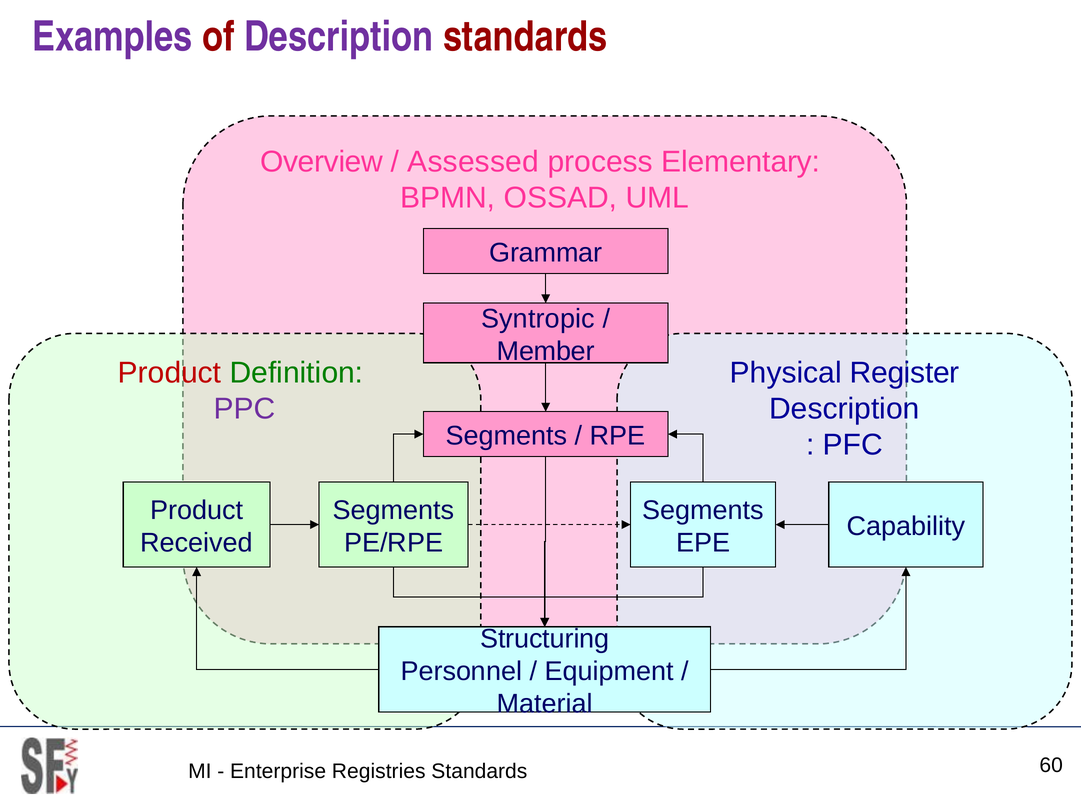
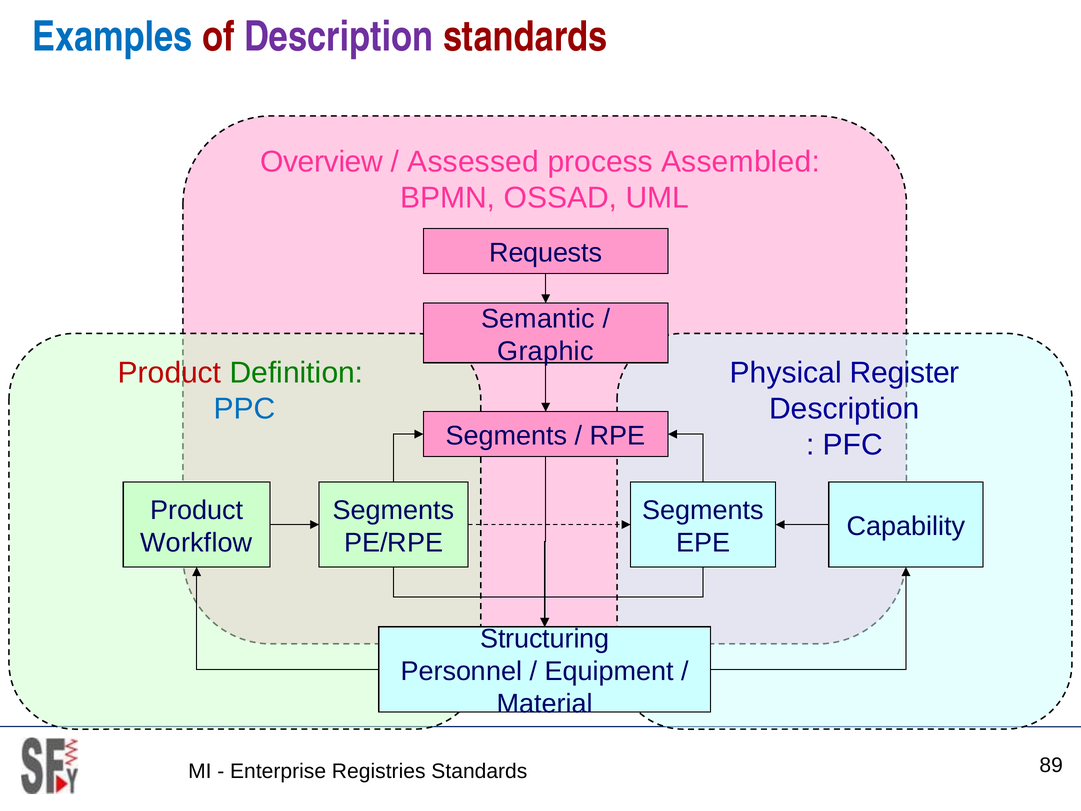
Examples colour: purple -> blue (112, 37)
Elementary: Elementary -> Assembled (741, 162)
Grammar: Grammar -> Requests (546, 253)
Syntropic: Syntropic -> Semantic (538, 319)
Member: Member -> Graphic (546, 351)
PPC colour: purple -> blue (245, 409)
Received: Received -> Workflow (196, 543)
60: 60 -> 89 (1051, 765)
